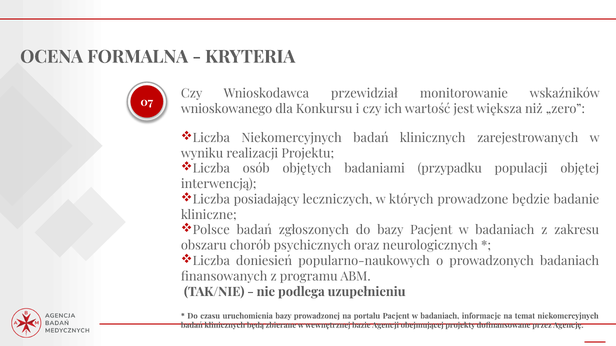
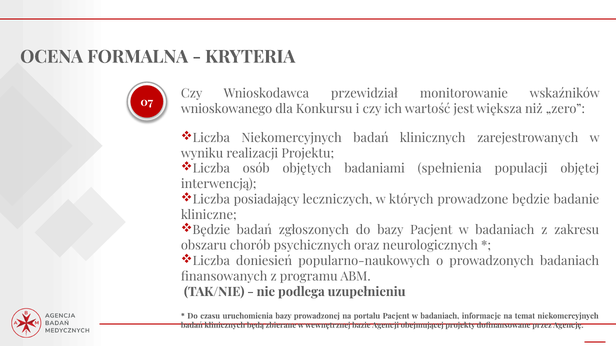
przypadku: przypadku -> spełnienia (450, 169)
Polsce: Polsce -> Będzie (211, 231)
